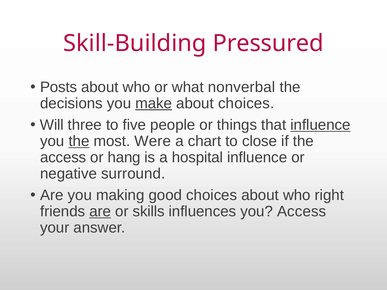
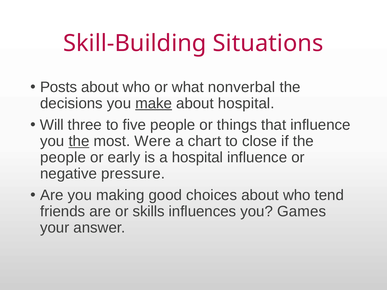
Pressured: Pressured -> Situations (268, 43)
about choices: choices -> hospital (246, 103)
influence underline: present -> none (320, 125)
access: access -> people (63, 157)
hang: hang -> early (124, 157)
surround: surround -> pressure (133, 174)
right: right -> tend (329, 195)
are underline: present -> none (100, 212)
you Access: Access -> Games (302, 212)
